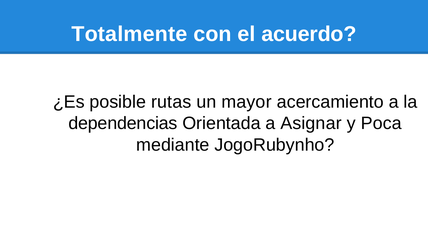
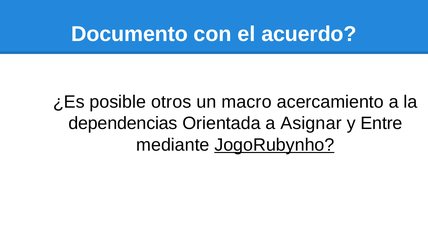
Totalmente: Totalmente -> Documento (130, 34)
rutas: rutas -> otros (171, 102)
mayor: mayor -> macro (247, 102)
Poca: Poca -> Entre (382, 123)
JogoRubynho underline: none -> present (274, 145)
